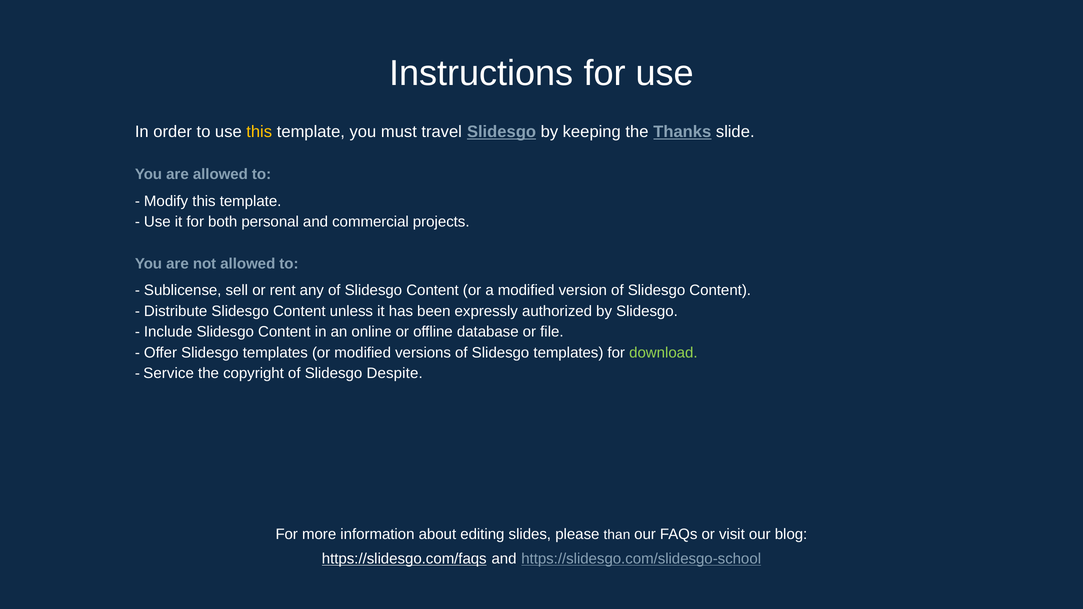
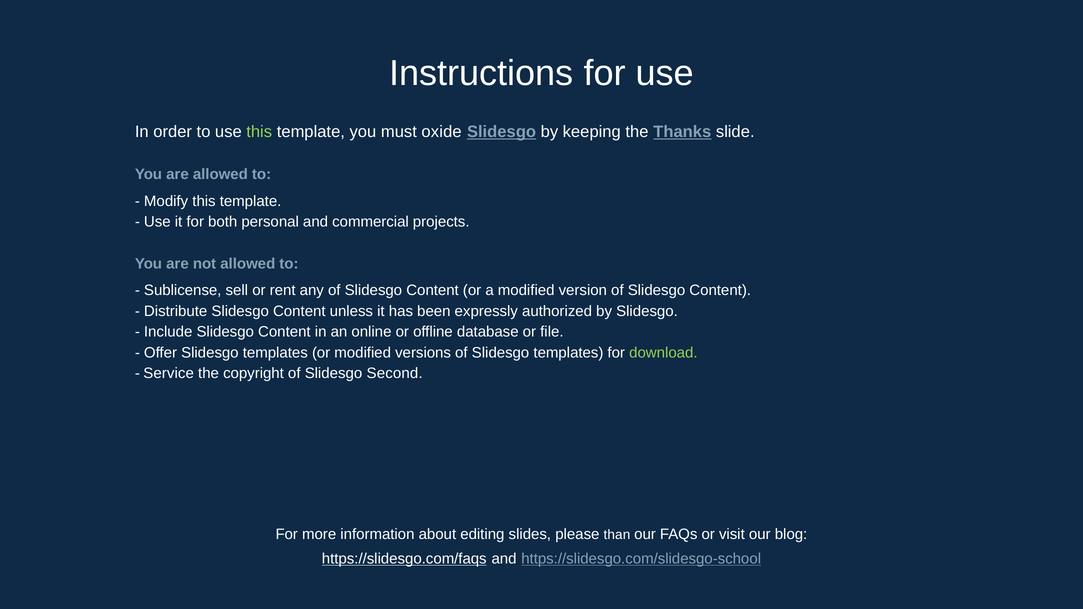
this colour: yellow -> light green (259, 132)
travel: travel -> oxide (442, 132)
Despite: Despite -> Second (395, 374)
